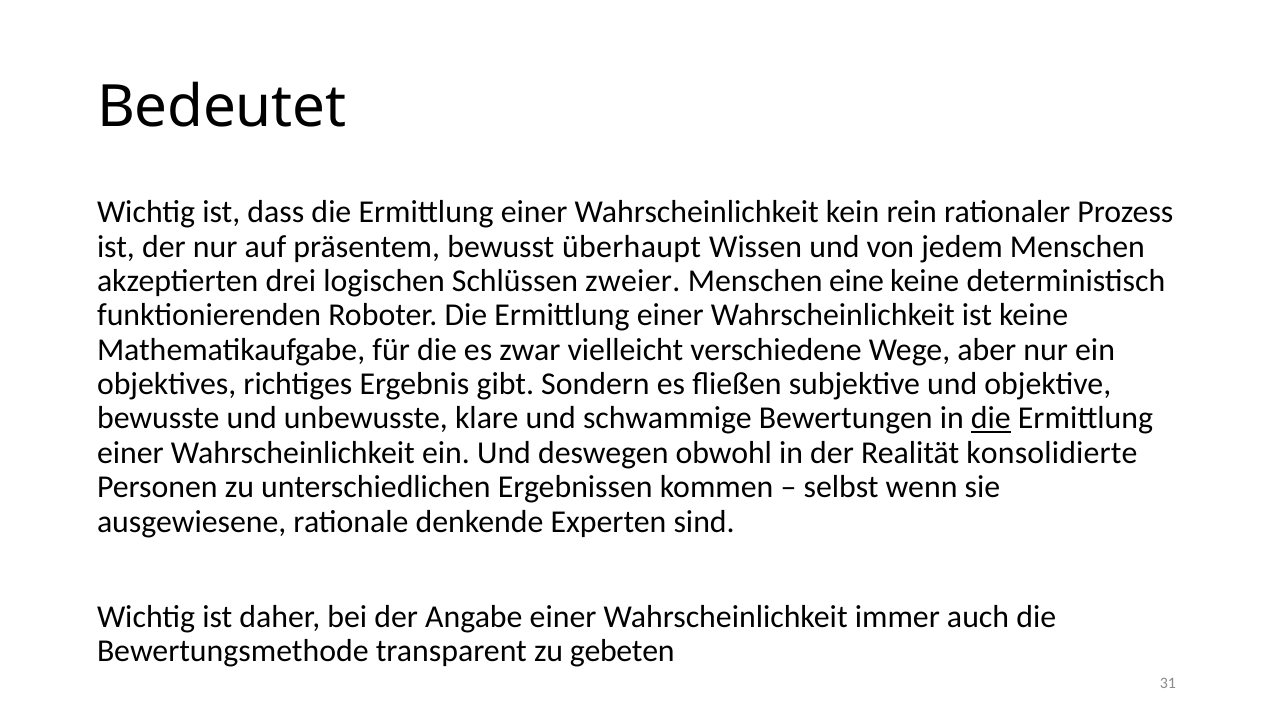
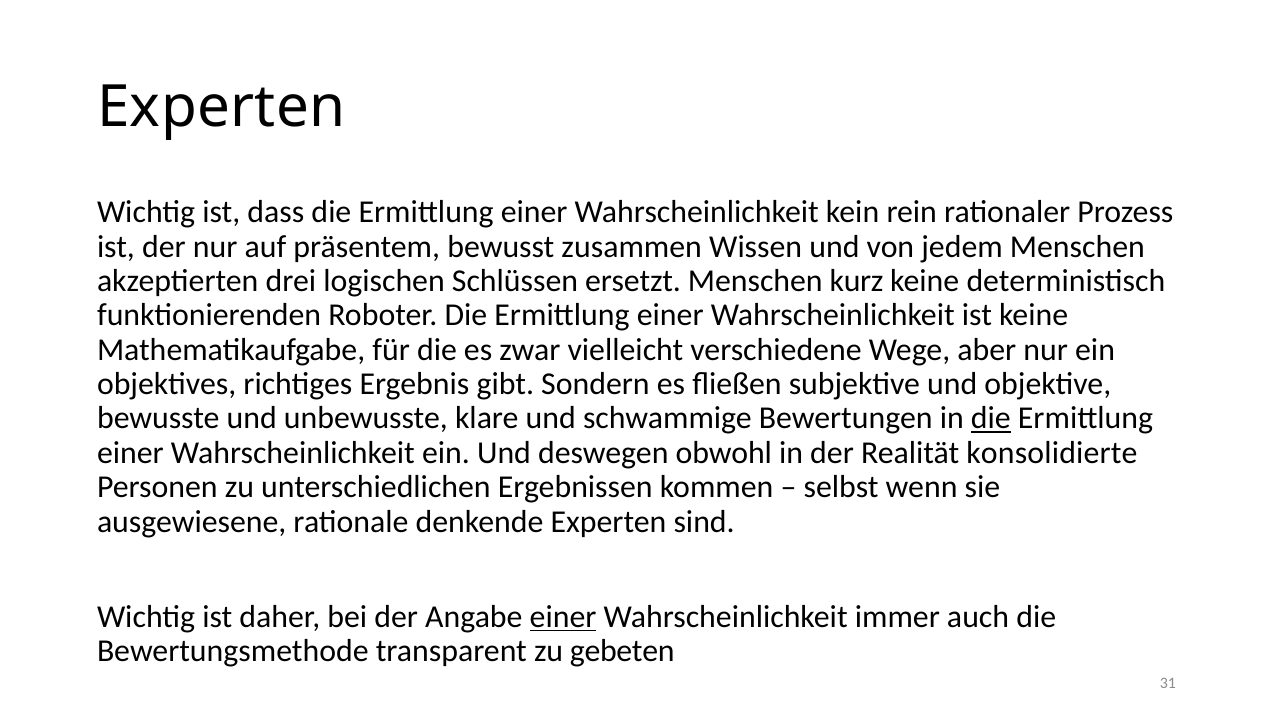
Bedeutet: Bedeutet -> Experten (221, 107)
überhaupt: überhaupt -> zusammen (632, 247)
zweier: zweier -> ersetzt (633, 281)
eine: eine -> kurz (857, 281)
einer underline: none -> present (563, 617)
